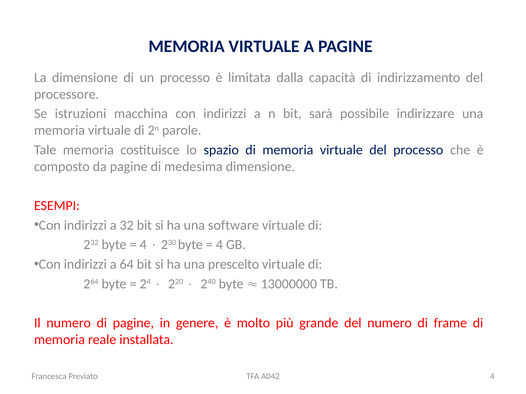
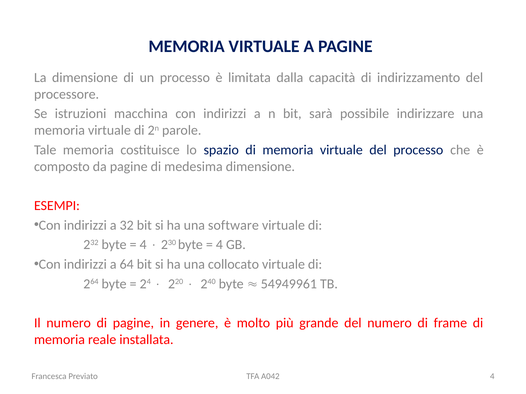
prescelto: prescelto -> collocato (233, 265)
13000000: 13000000 -> 54949961 (289, 284)
